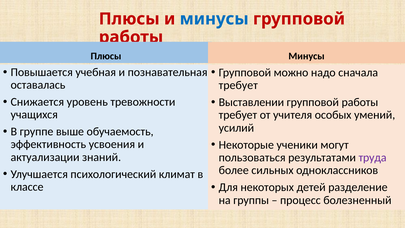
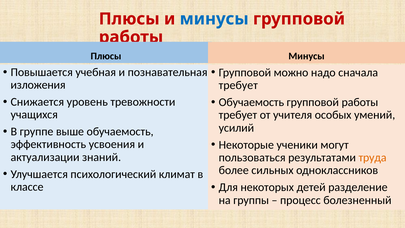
оставалась: оставалась -> изложения (38, 85)
Выставлении: Выставлении -> Обучаемость (251, 102)
труда colour: purple -> orange (373, 157)
